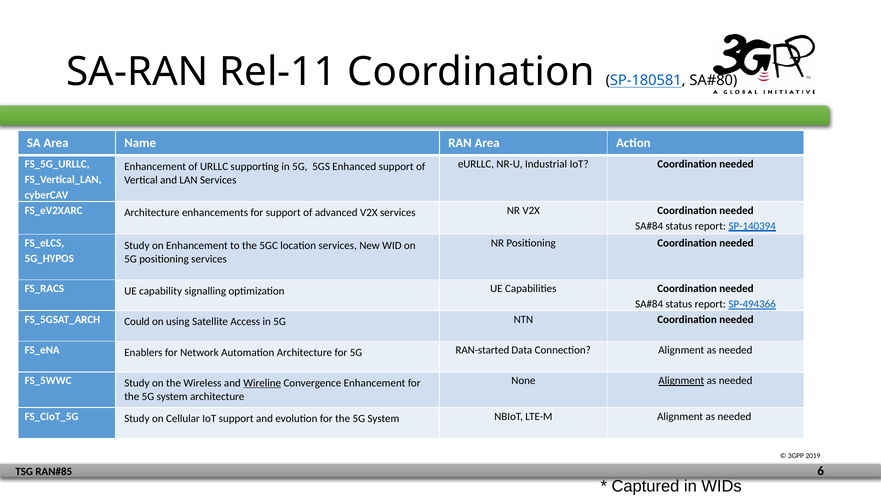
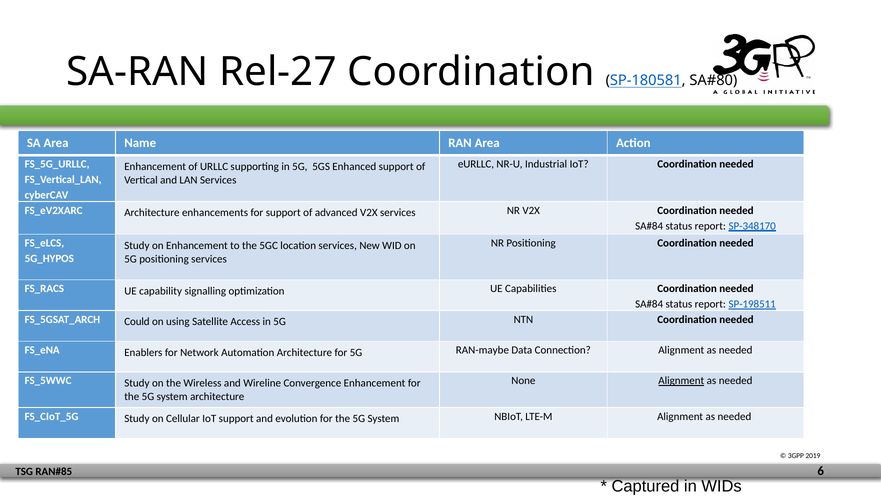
Rel-11: Rel-11 -> Rel-27 (278, 72)
SP-140394: SP-140394 -> SP-348170 (752, 226)
SP-494366: SP-494366 -> SP-198511 (752, 304)
RAN-started: RAN-started -> RAN-maybe (482, 350)
Wireline underline: present -> none (262, 383)
